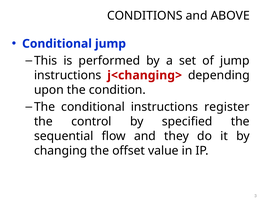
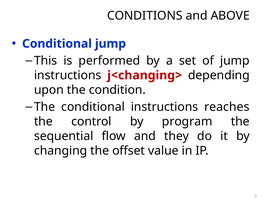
register: register -> reaches (227, 107)
specified: specified -> program (187, 121)
